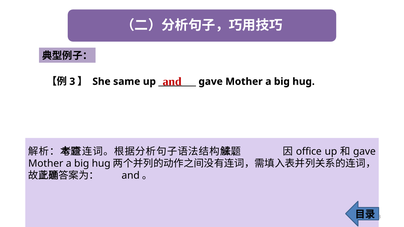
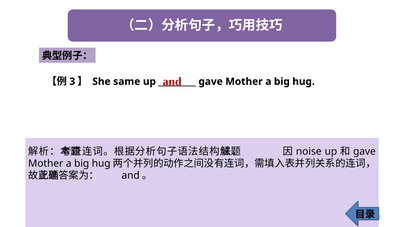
office: office -> noise (309, 152)
